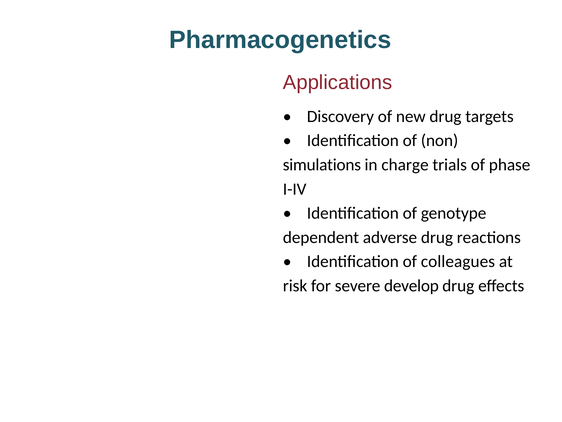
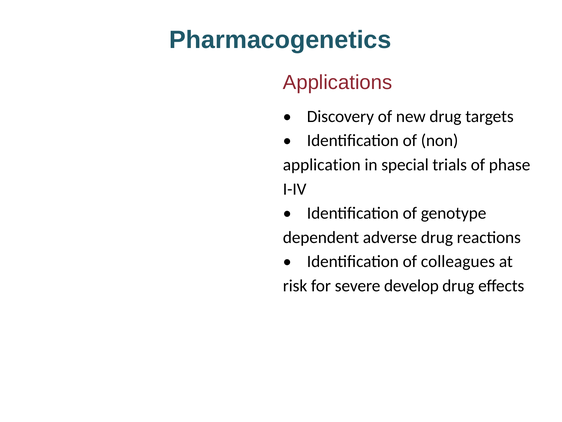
simulations: simulations -> application (322, 165)
charge: charge -> special (405, 165)
